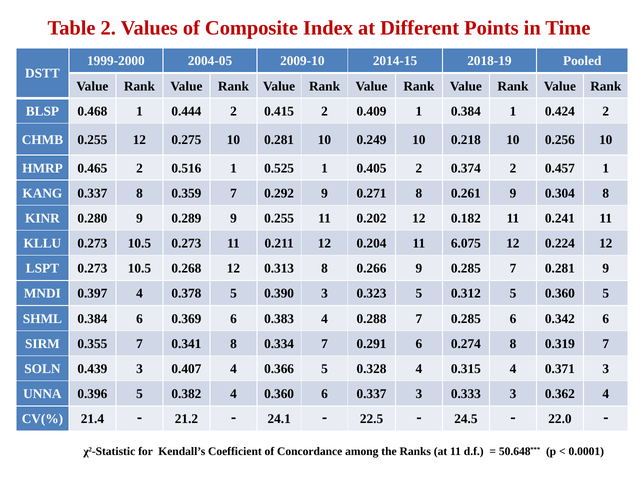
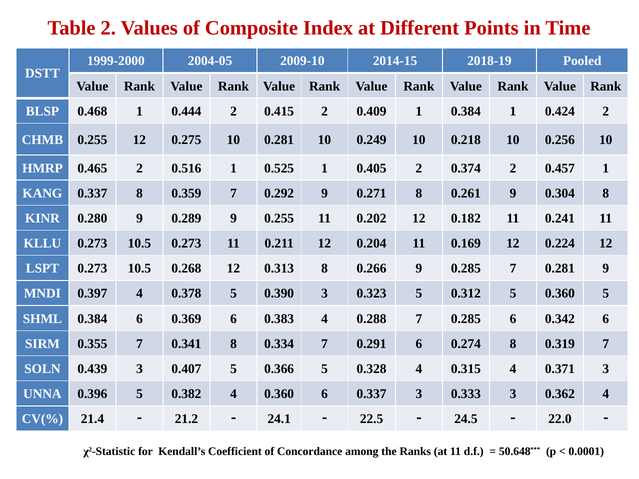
6.075: 6.075 -> 0.169 (466, 244)
0.407 4: 4 -> 5 (234, 369)
